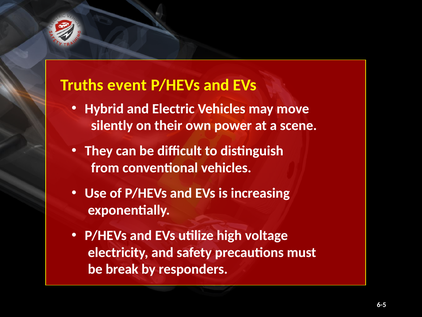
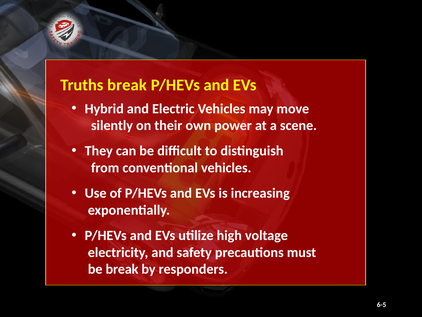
Truths event: event -> break (127, 85)
